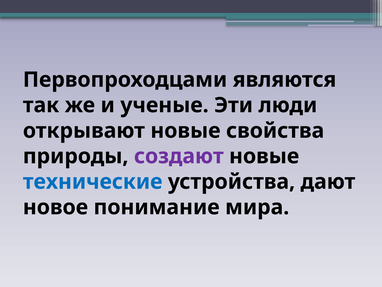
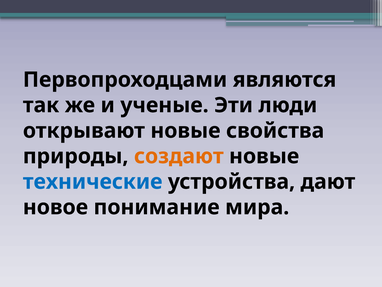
создают colour: purple -> orange (179, 156)
